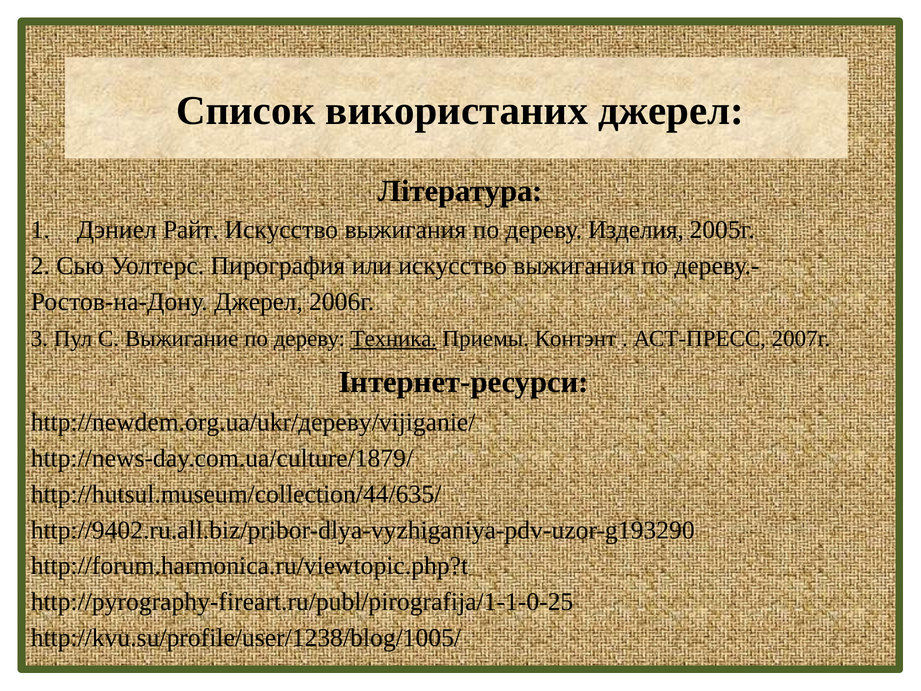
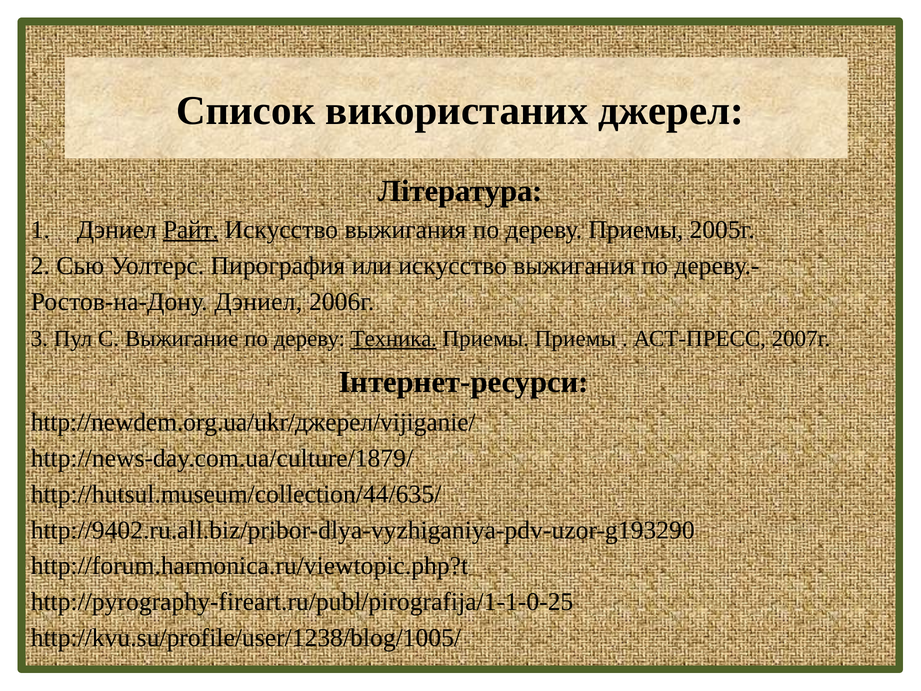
Райт underline: none -> present (191, 230)
дереву Изделия: Изделия -> Приемы (636, 230)
Ростов-на-Дону Джерел: Джерел -> Дэниел (258, 302)
Приемы Контэнт: Контэнт -> Приемы (575, 339)
http://newdem.org.ua/ukr/дереву/vijiganie/: http://newdem.org.ua/ukr/дереву/vijiganie/ -> http://newdem.org.ua/ukr/джерел/vijiganie/ (253, 422)
